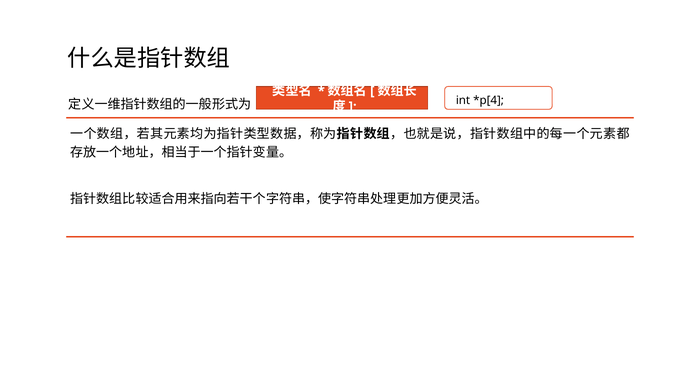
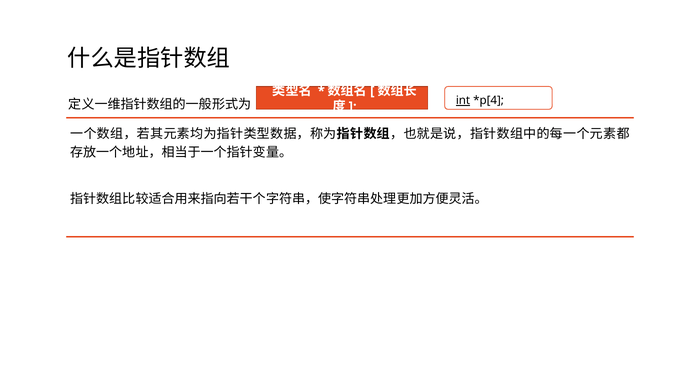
int underline: none -> present (463, 101)
